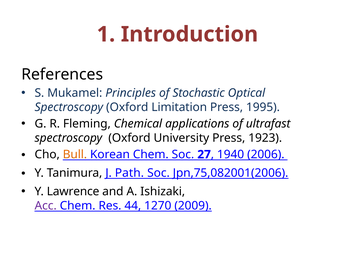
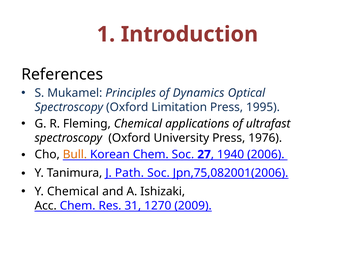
Stochastic: Stochastic -> Dynamics (199, 93)
1923: 1923 -> 1976 (265, 138)
Y Lawrence: Lawrence -> Chemical (73, 192)
Acc colour: purple -> black (46, 206)
44: 44 -> 31 (133, 206)
